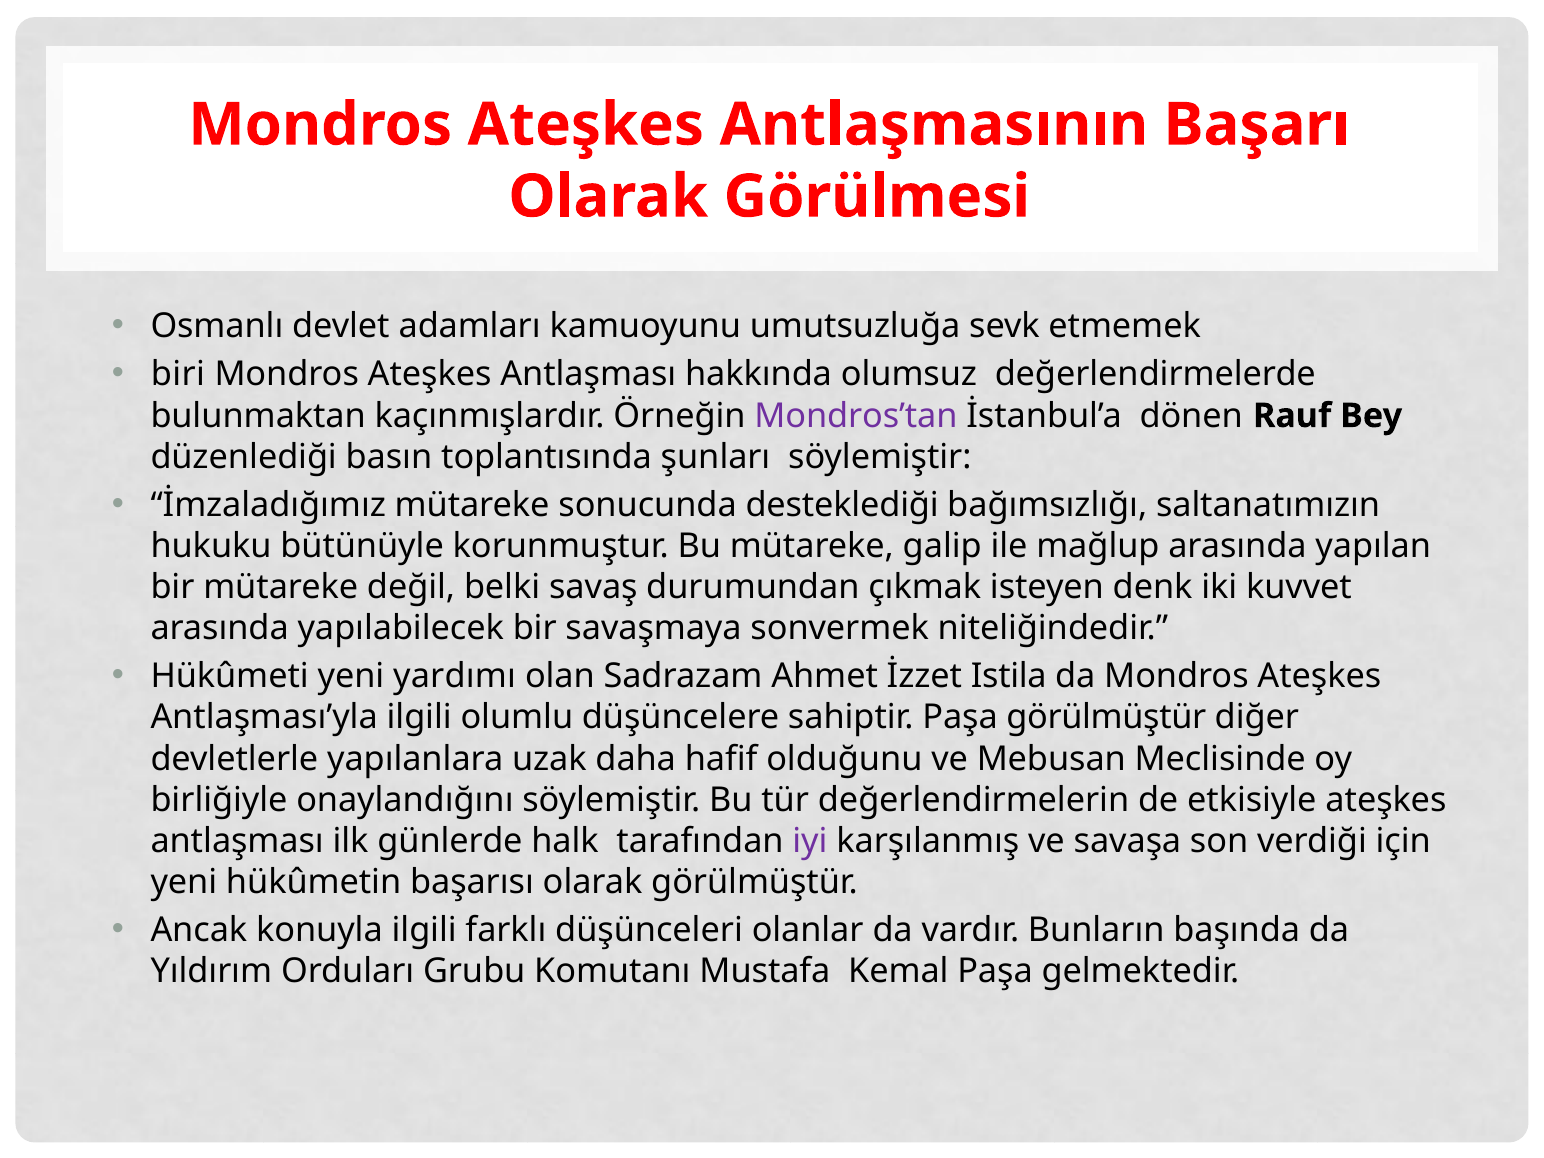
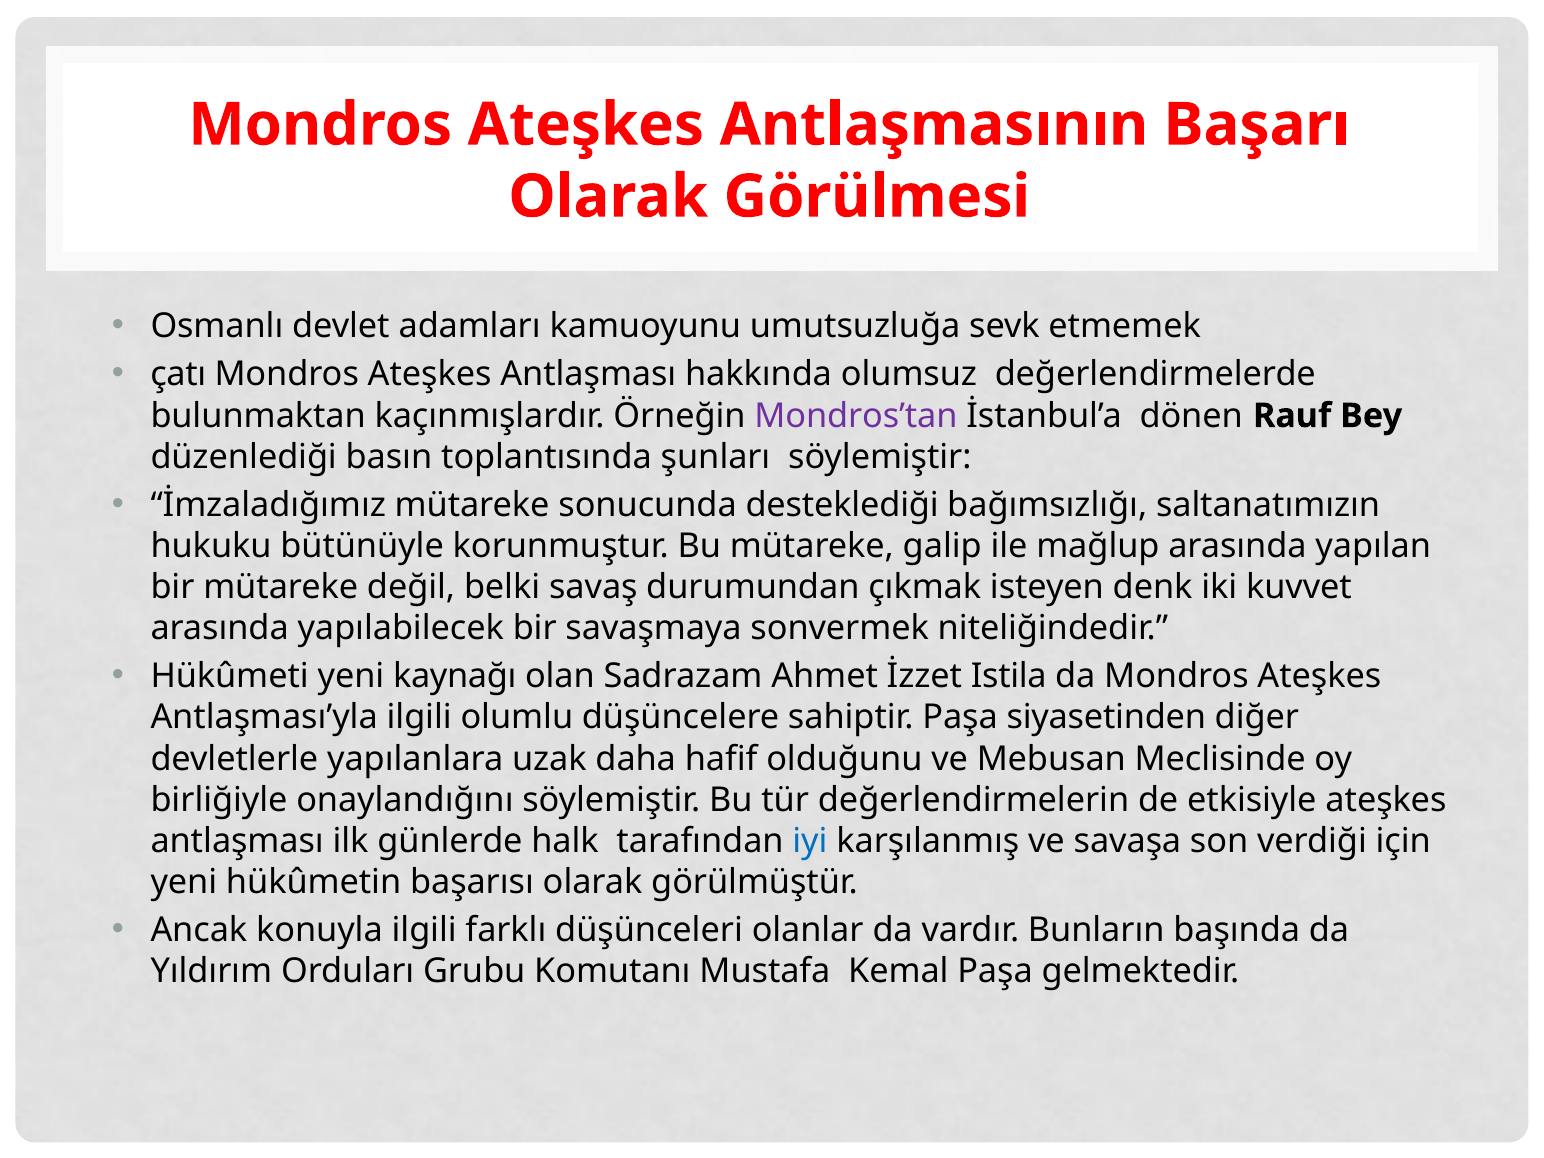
biri: biri -> çatı (178, 375)
yardımı: yardımı -> kaynağı (455, 676)
Paşa görülmüştür: görülmüştür -> siyasetinden (1106, 718)
iyi colour: purple -> blue (810, 841)
